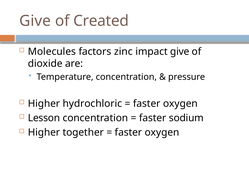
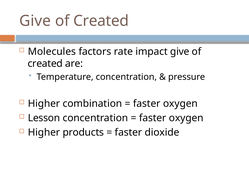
zinc: zinc -> rate (123, 52)
dioxide: dioxide -> created (45, 64)
hydrochloric: hydrochloric -> combination (92, 103)
sodium: sodium -> oxygen (186, 118)
together: together -> products (83, 132)
oxygen: oxygen -> dioxide (162, 132)
